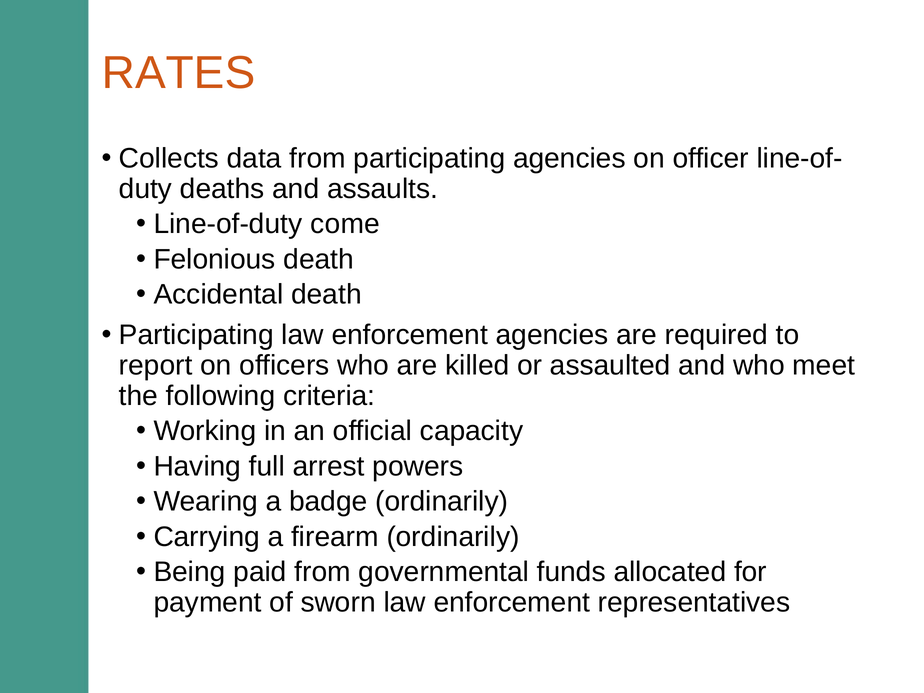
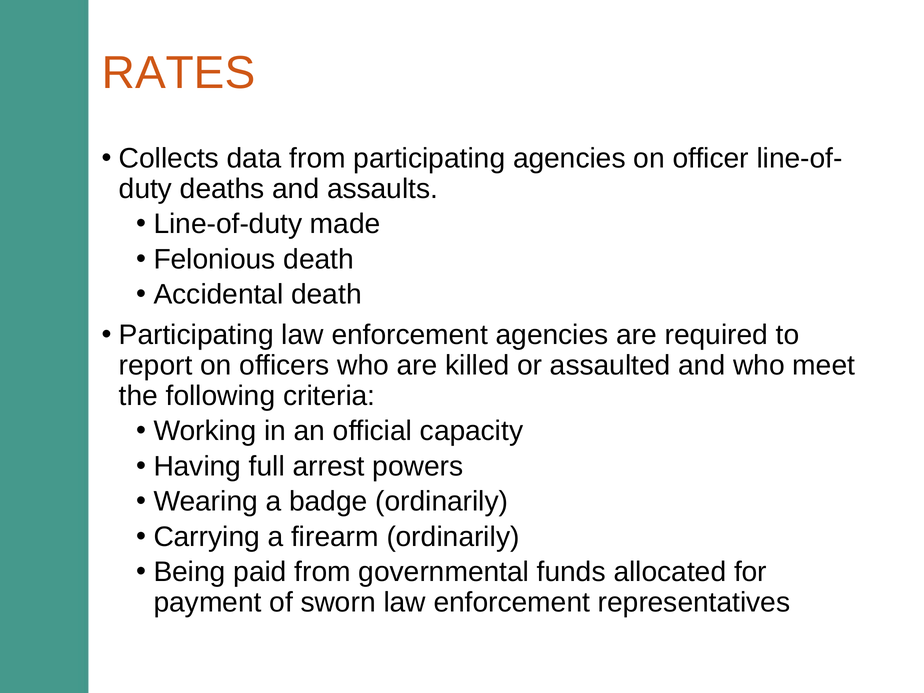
come: come -> made (345, 224)
